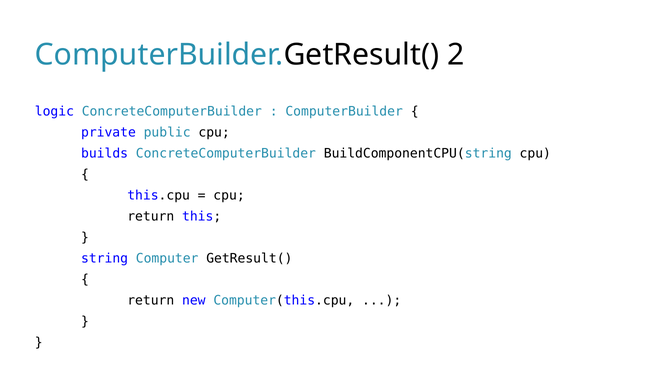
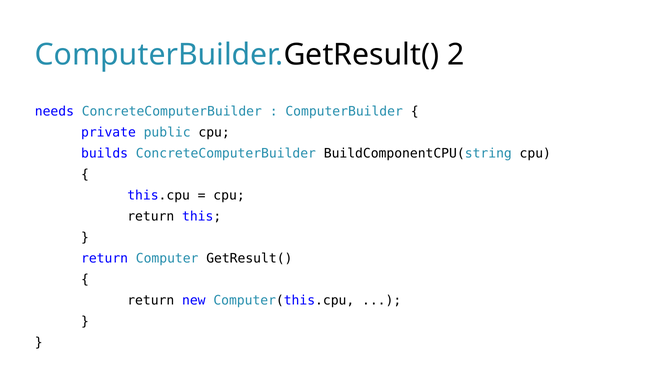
logic: logic -> needs (54, 112)
string: string -> return (105, 258)
